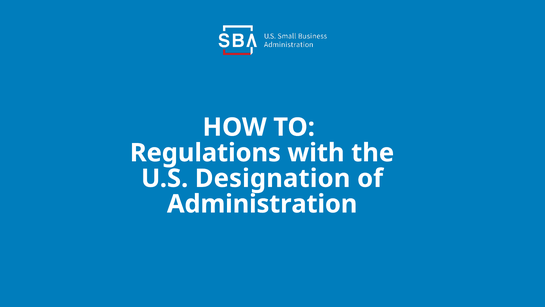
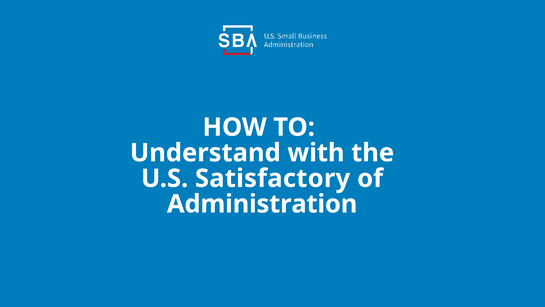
Regulations: Regulations -> Understand (205, 153)
Designation: Designation -> Satisfactory (273, 178)
